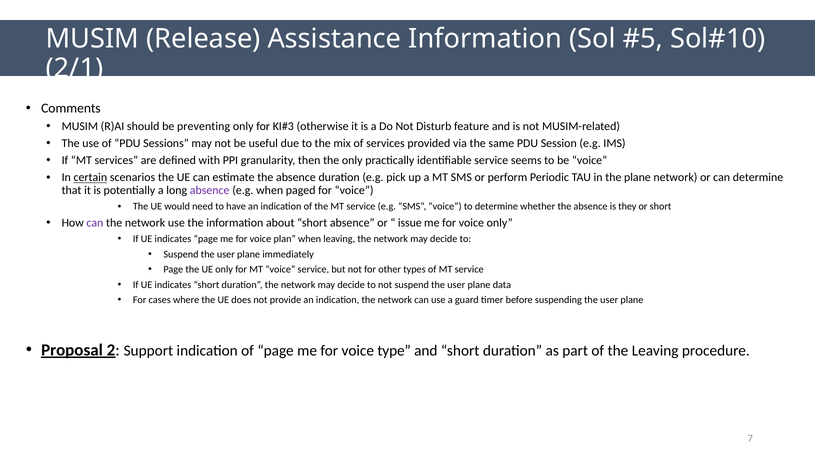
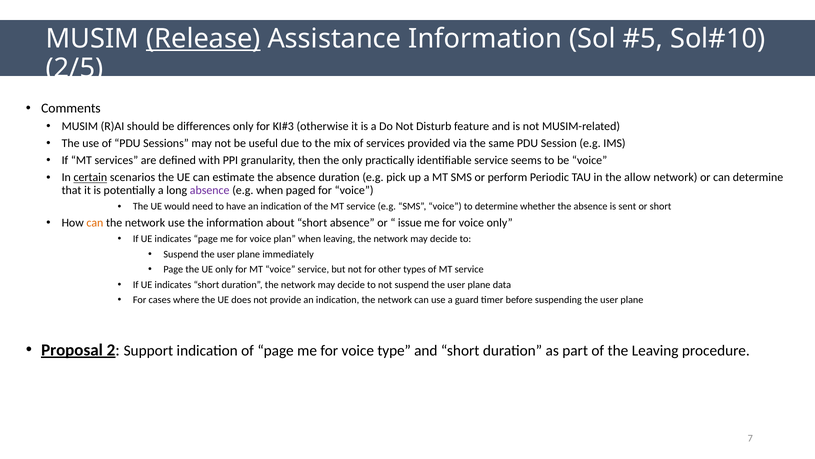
Release underline: none -> present (203, 39)
2/1: 2/1 -> 2/5 (75, 68)
preventing: preventing -> differences (204, 126)
the plane: plane -> allow (637, 177)
they: they -> sent (627, 206)
can colour: purple -> orange (95, 223)
